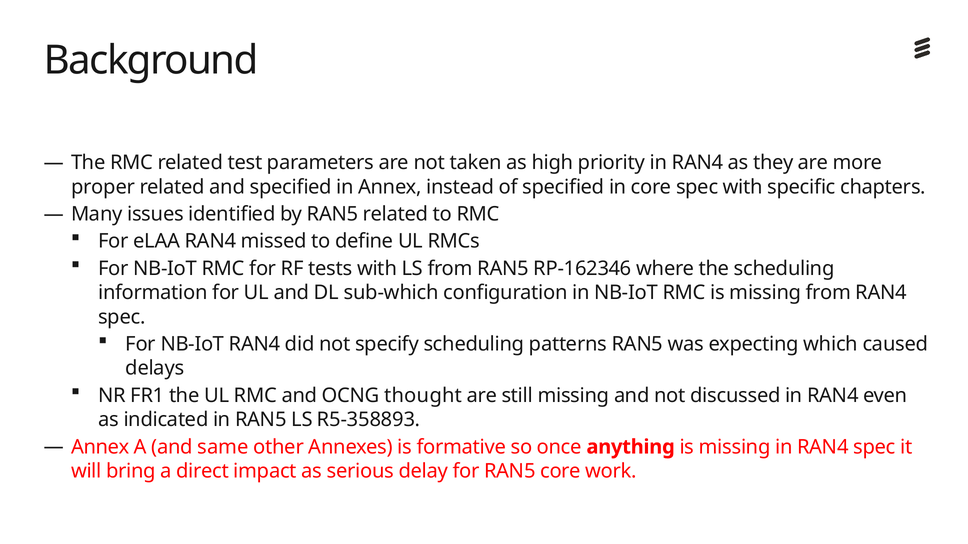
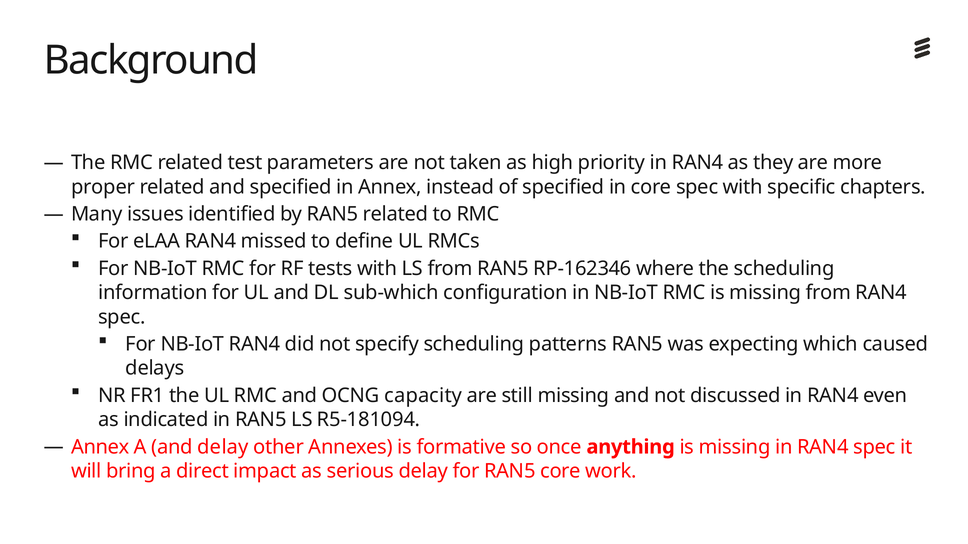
thought: thought -> capacity (423, 396)
R5-358893: R5-358893 -> R5-181094 (369, 420)
and same: same -> delay (223, 447)
